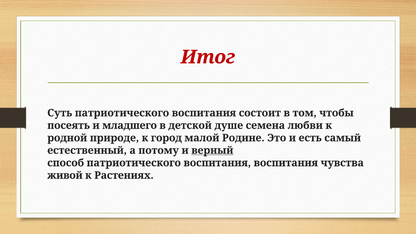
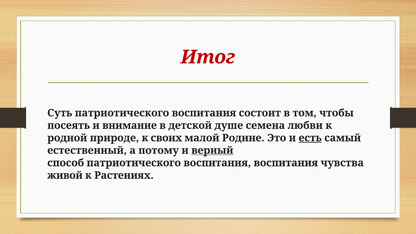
младшего: младшего -> внимание (130, 125)
город: город -> своих (166, 138)
есть underline: none -> present (310, 138)
